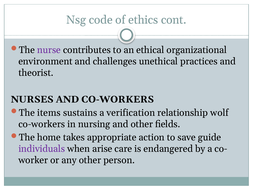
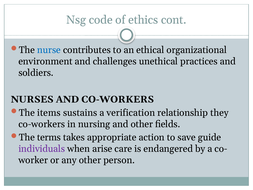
nurse colour: purple -> blue (49, 50)
theorist: theorist -> soldiers (36, 73)
wolf: wolf -> they (219, 113)
home: home -> terms (49, 137)
